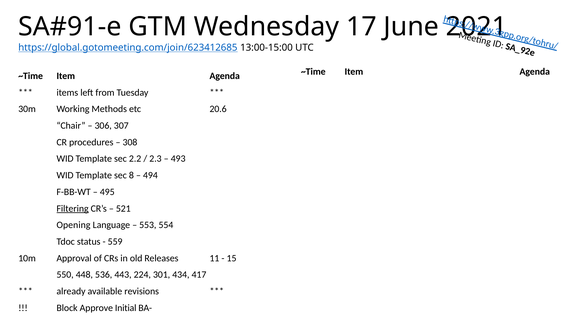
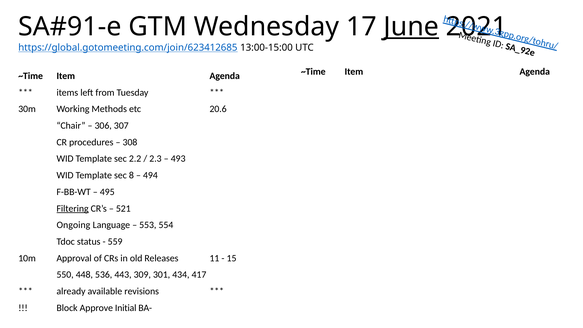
June underline: none -> present (411, 27)
Opening: Opening -> Ongoing (73, 225)
224: 224 -> 309 (142, 275)
